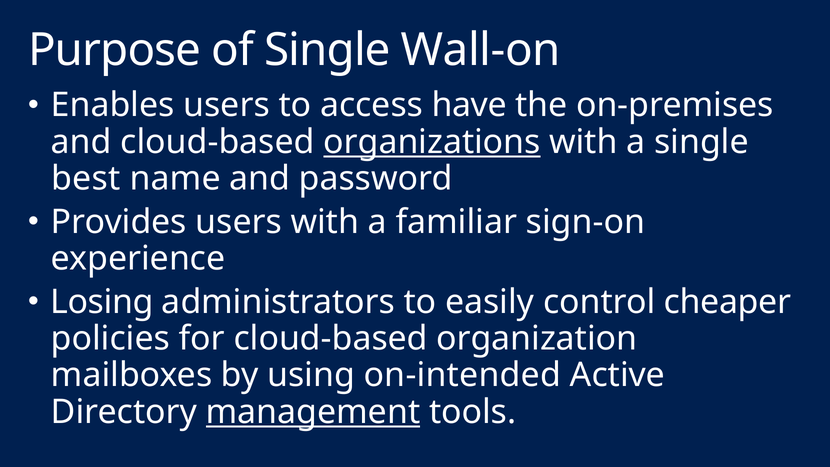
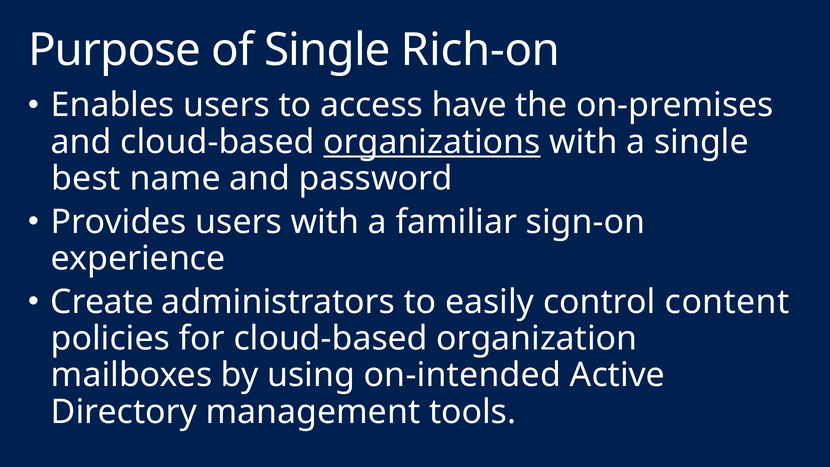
Wall-on: Wall-on -> Rich-on (481, 50)
Losing: Losing -> Create (102, 302)
cheaper: cheaper -> content (727, 302)
management underline: present -> none (313, 412)
